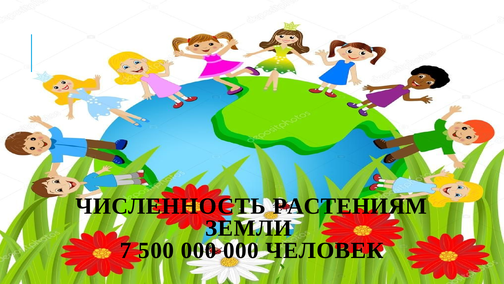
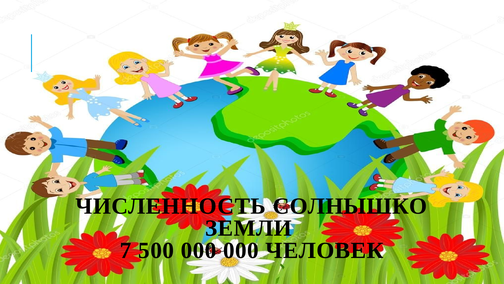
РАСТЕНИЯМ: РАСТЕНИЯМ -> СОЛНЫШКО (350, 206)
